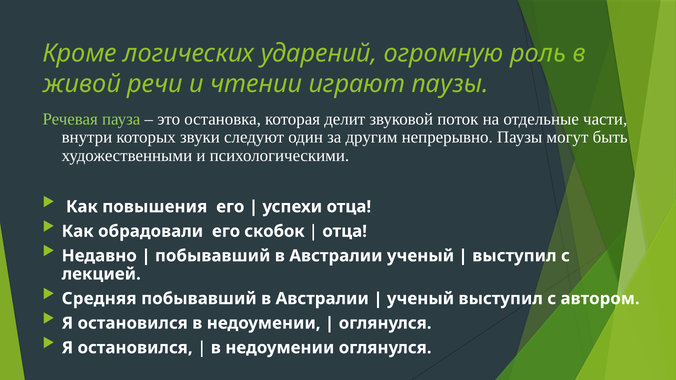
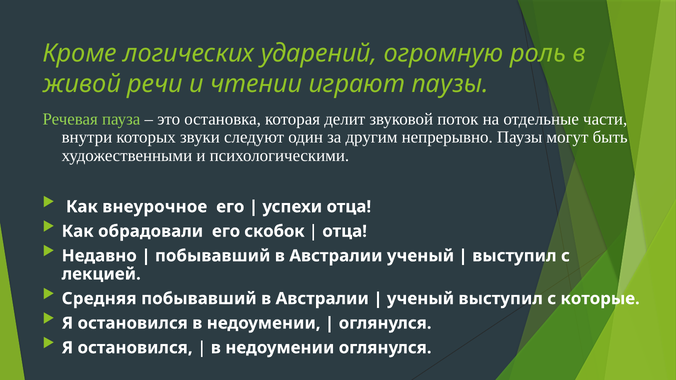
повышения: повышения -> внеурочное (155, 207)
автором: автором -> которые (600, 299)
